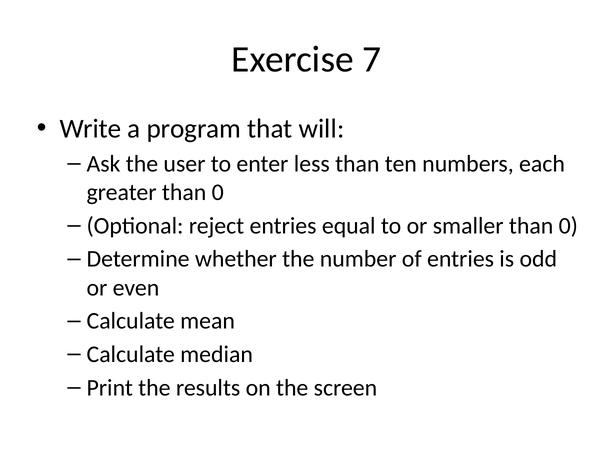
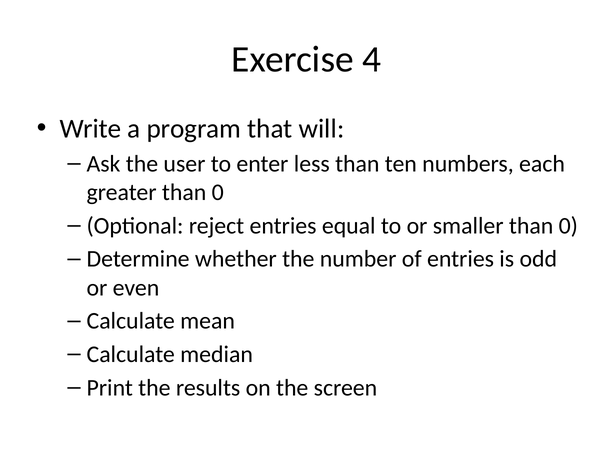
7: 7 -> 4 (372, 59)
